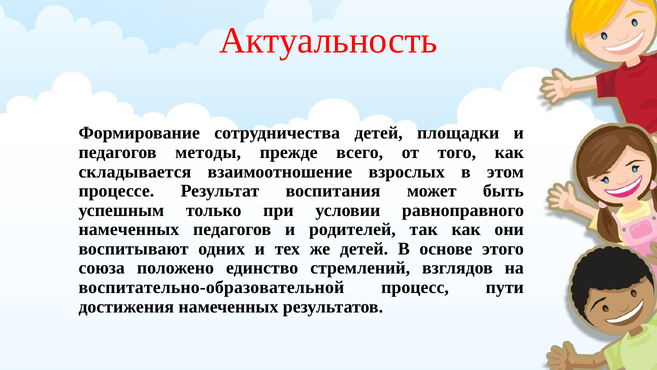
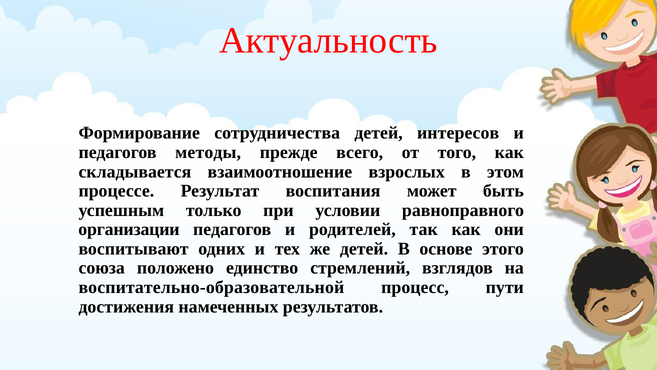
площадки: площадки -> интересов (458, 133)
намеченных: намеченных -> организации (129, 229)
